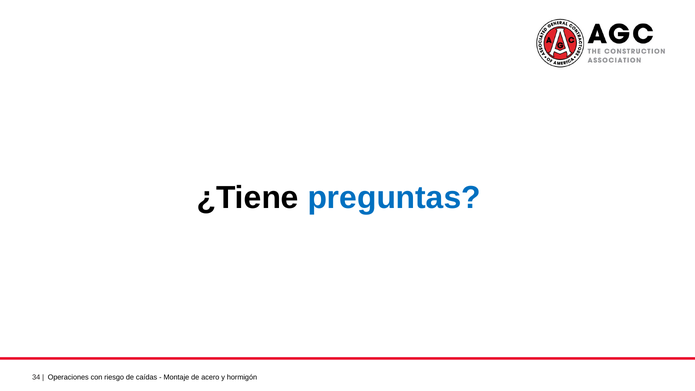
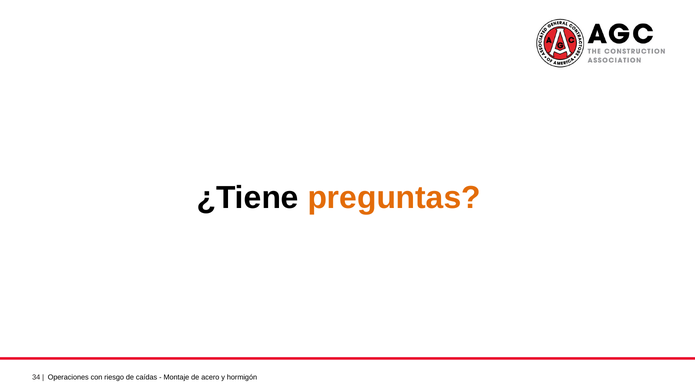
preguntas colour: blue -> orange (394, 197)
